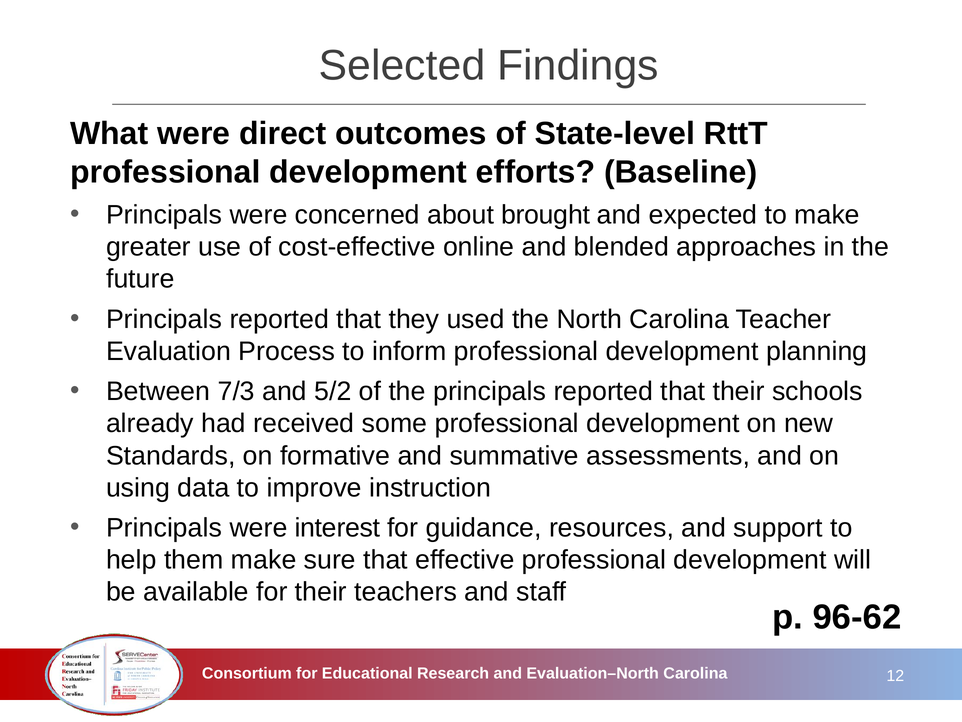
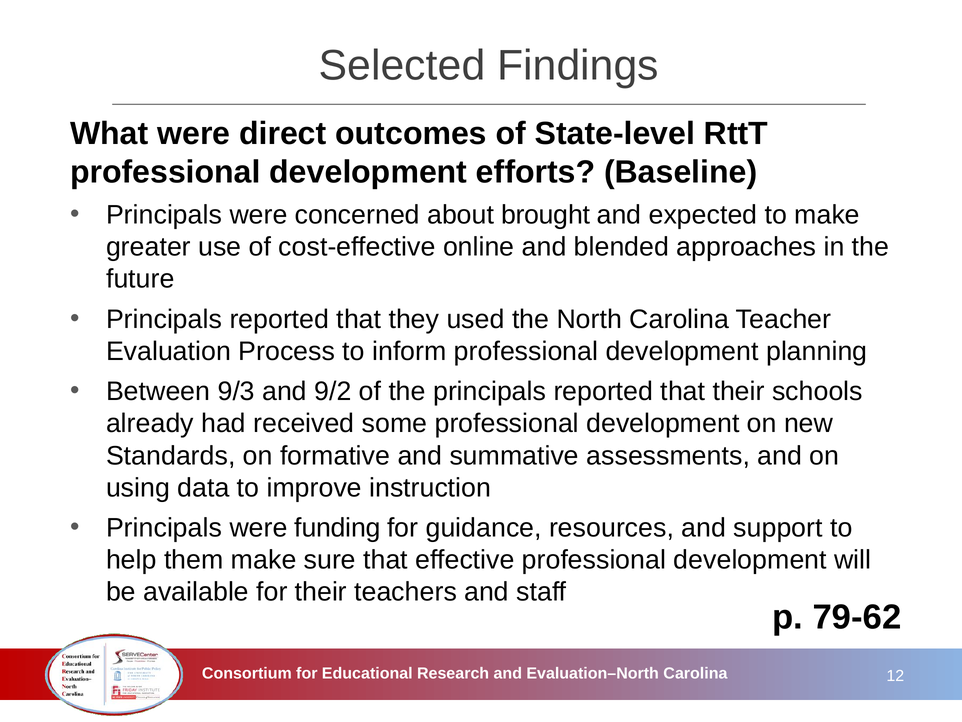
7/3: 7/3 -> 9/3 (236, 391)
5/2: 5/2 -> 9/2 (333, 391)
interest: interest -> funding (337, 528)
96-62: 96-62 -> 79-62 (857, 617)
